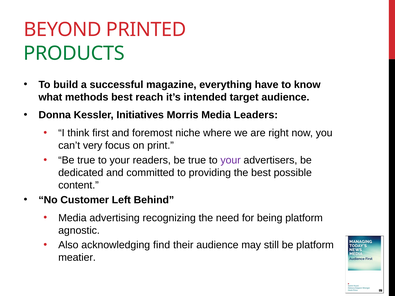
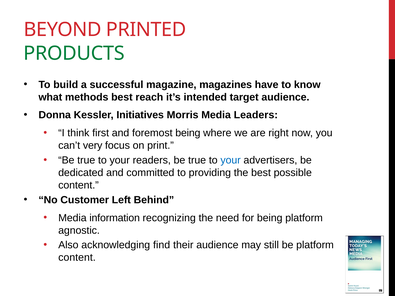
everything: everything -> magazines (226, 85)
foremost niche: niche -> being (188, 133)
your colour: purple -> blue (231, 160)
advertising: advertising -> information (115, 218)
meatier: meatier -> content (77, 258)
